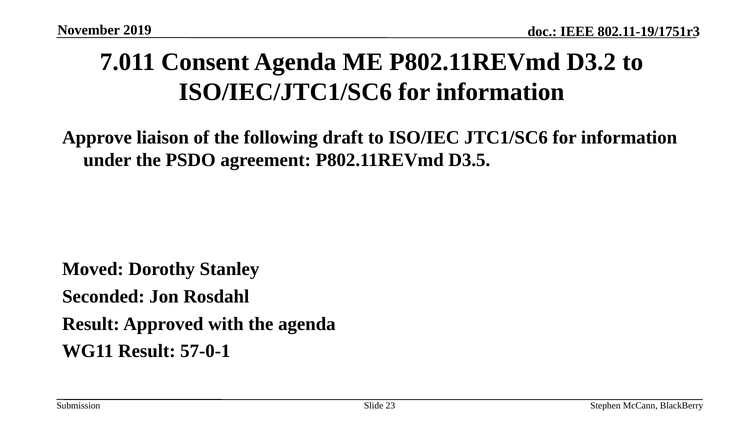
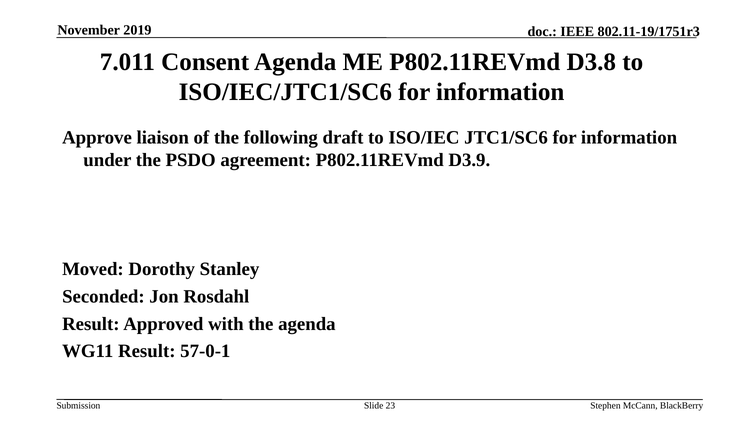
D3.2: D3.2 -> D3.8 (591, 62)
D3.5: D3.5 -> D3.9 (469, 160)
